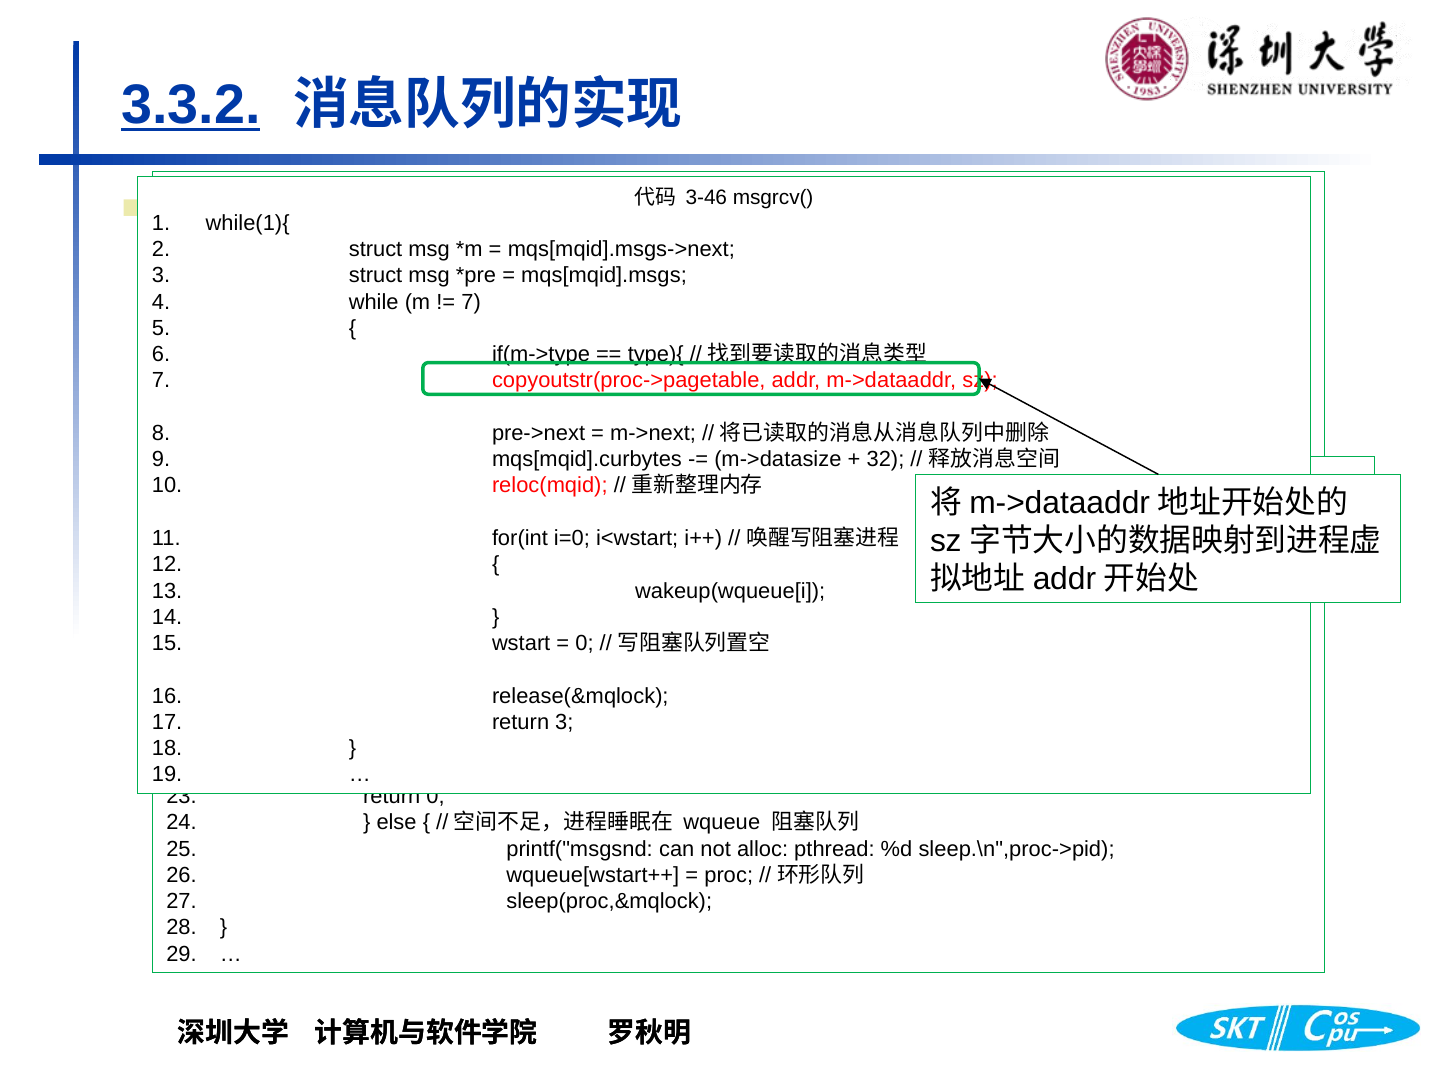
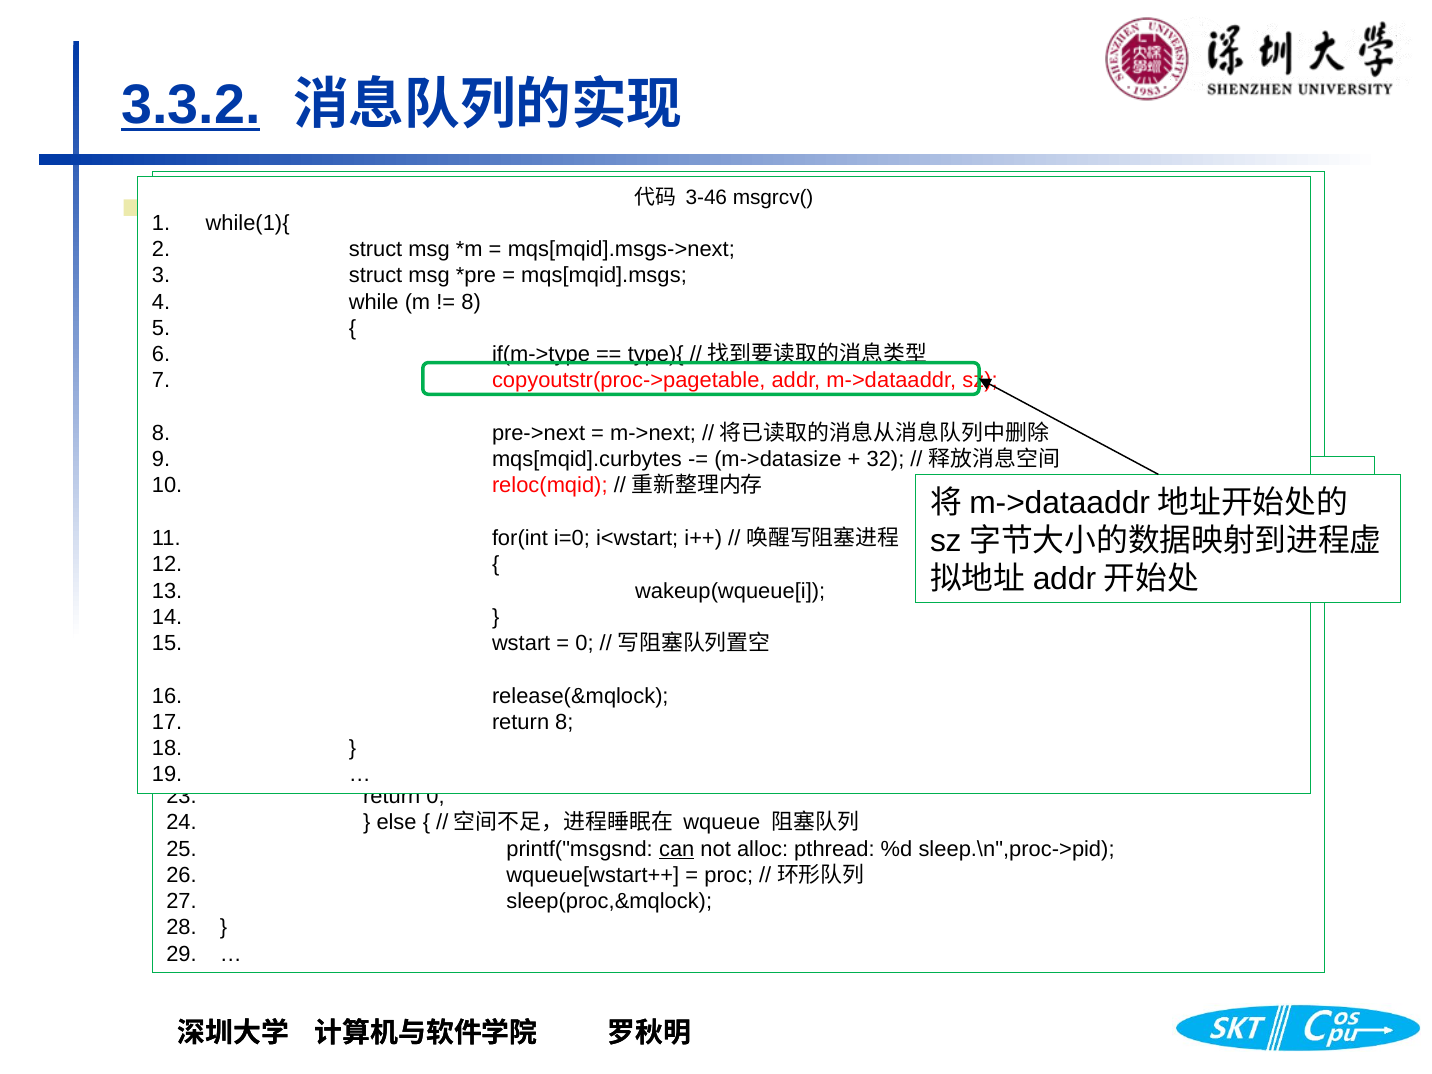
7: 7 -> 8 (471, 302)
return 3: 3 -> 8 (564, 722)
can underline: none -> present (677, 849)
